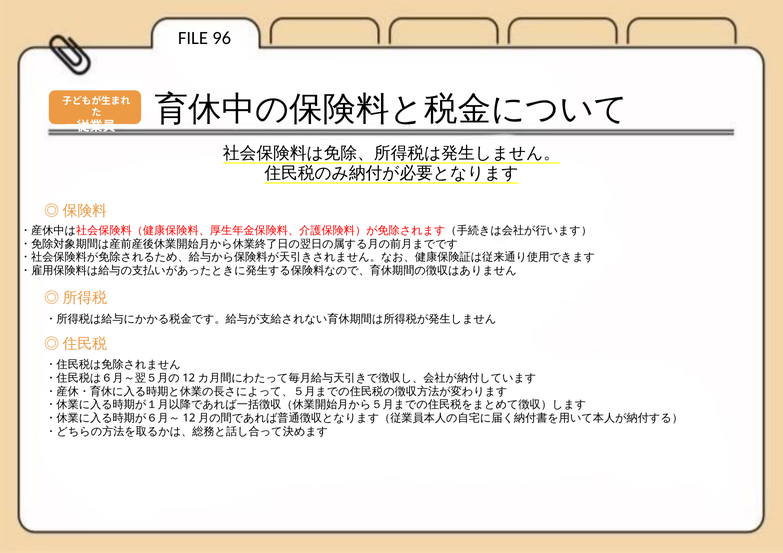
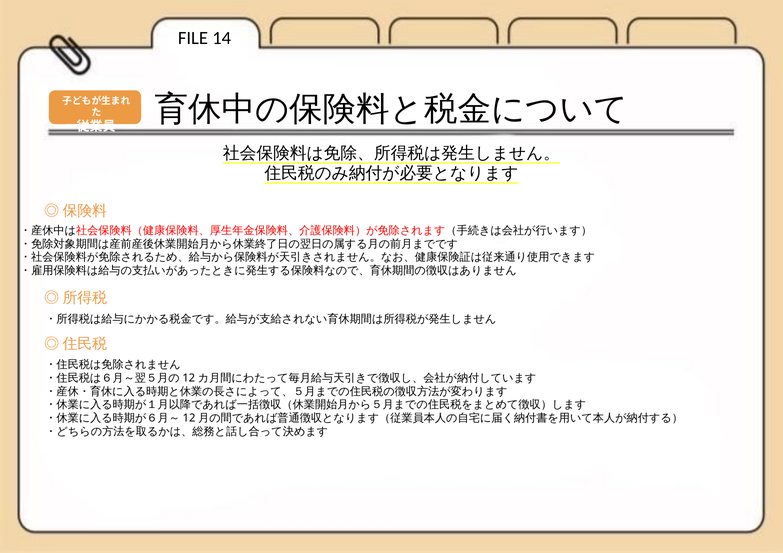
96: 96 -> 14 (222, 38)
